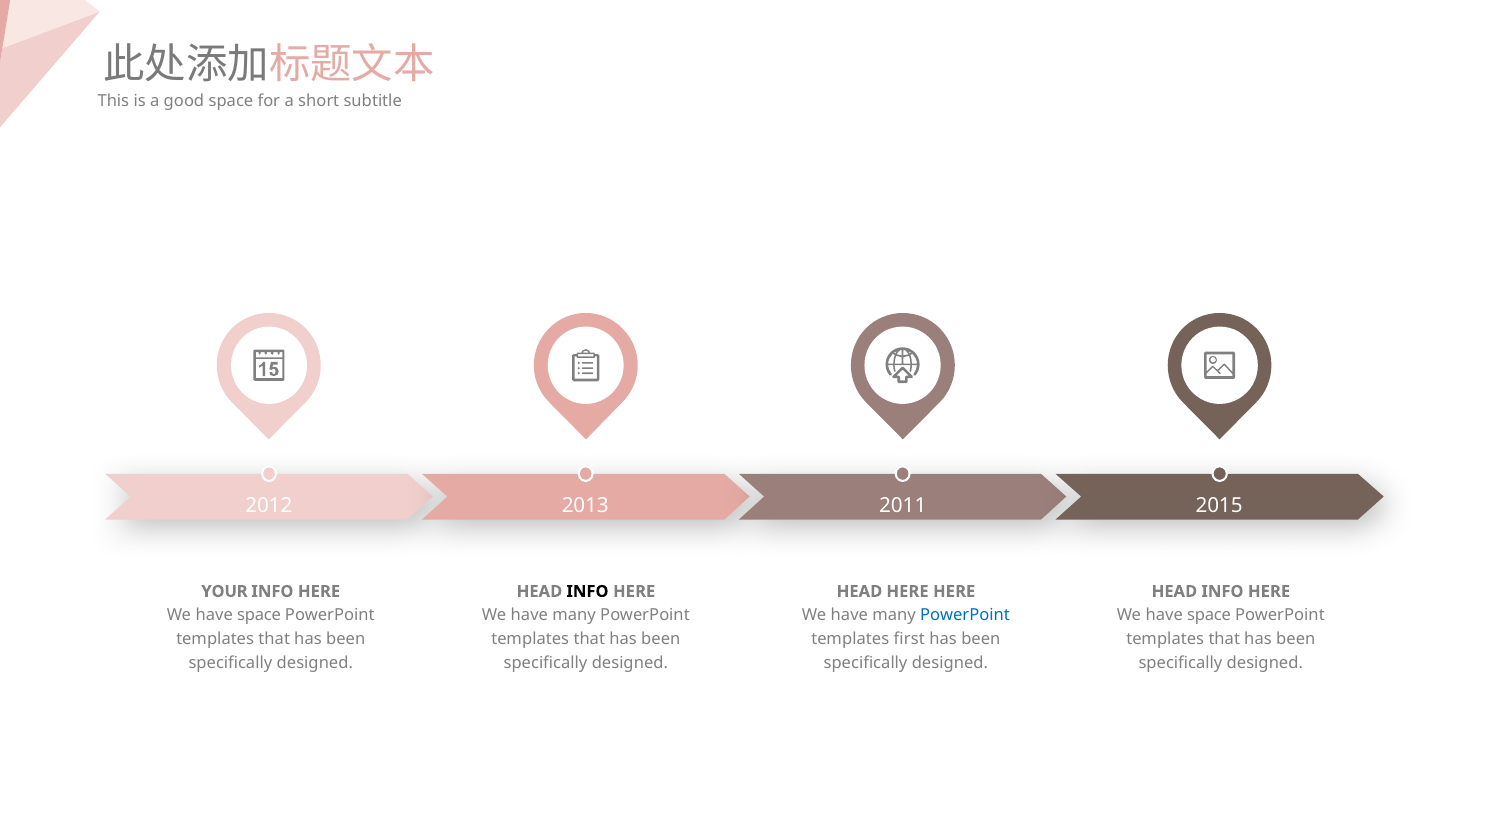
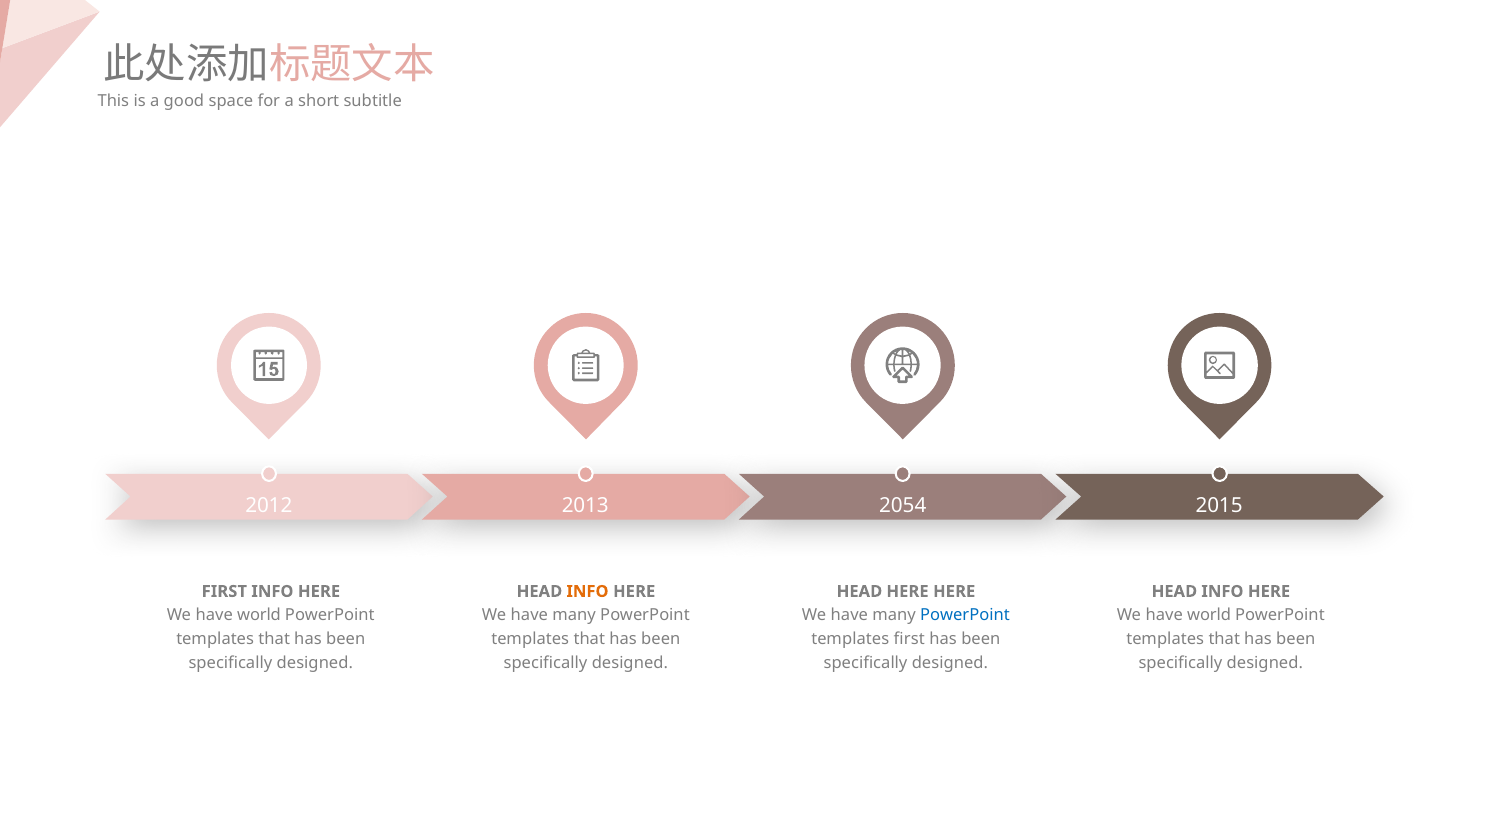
2011: 2011 -> 2054 (903, 505)
YOUR: YOUR -> FIRST (224, 591)
INFO colour: black -> orange (588, 591)
space: space -> world (259, 615)
space: space -> world (1209, 615)
